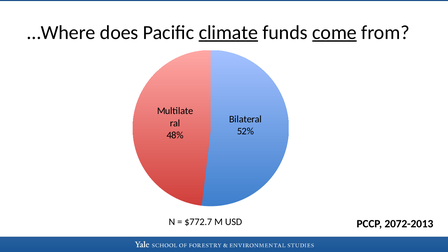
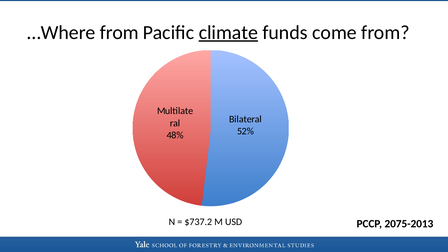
…Where does: does -> from (119, 32)
come underline: present -> none (335, 32)
$772.7: $772.7 -> $737.2 (198, 222)
2072-2013: 2072-2013 -> 2075-2013 (409, 224)
